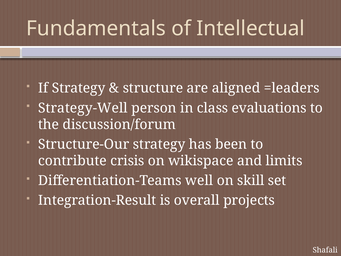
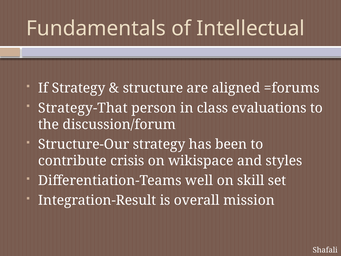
=leaders: =leaders -> =forums (292, 88)
Strategy-Well: Strategy-Well -> Strategy-That (83, 108)
limits: limits -> styles (284, 161)
projects: projects -> mission (249, 200)
